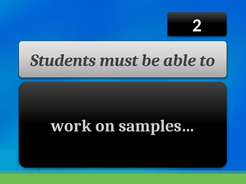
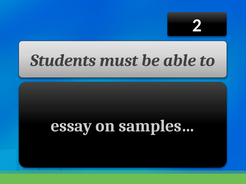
work: work -> essay (71, 126)
